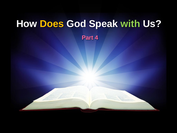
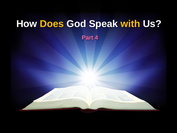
with colour: light green -> yellow (130, 24)
